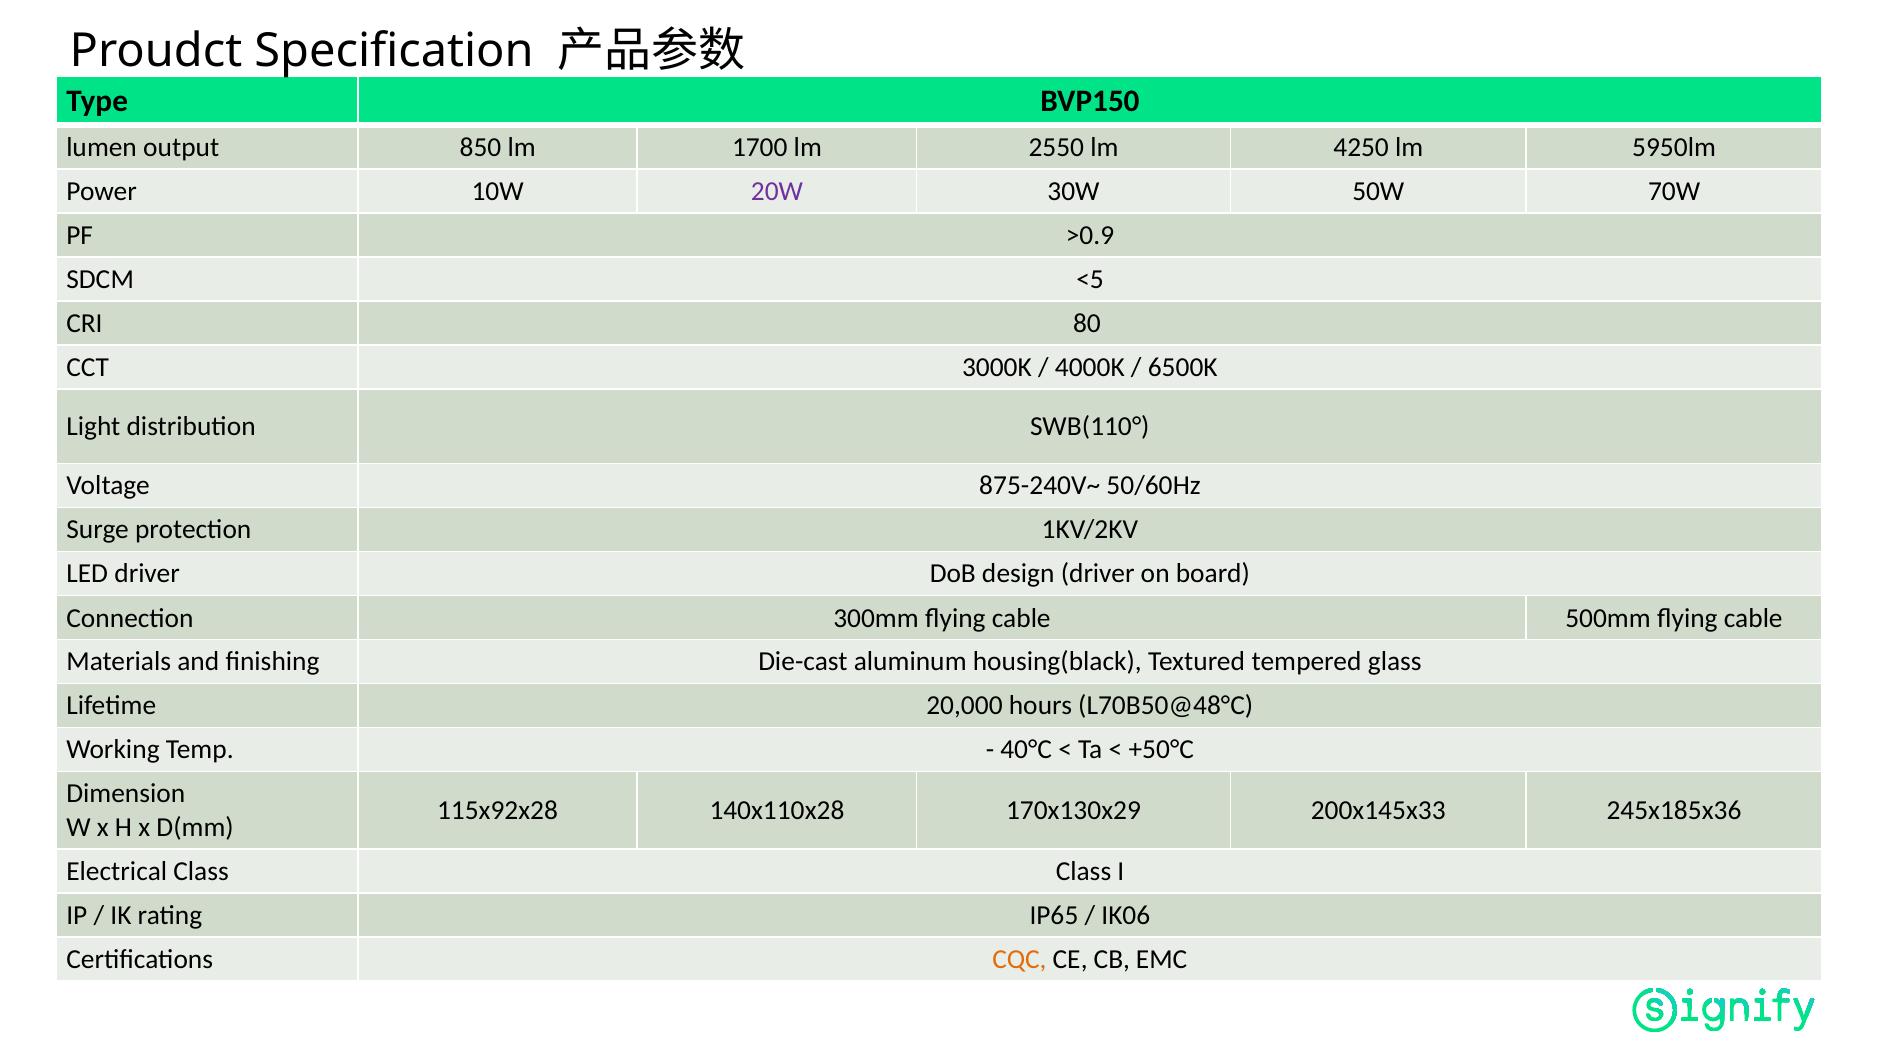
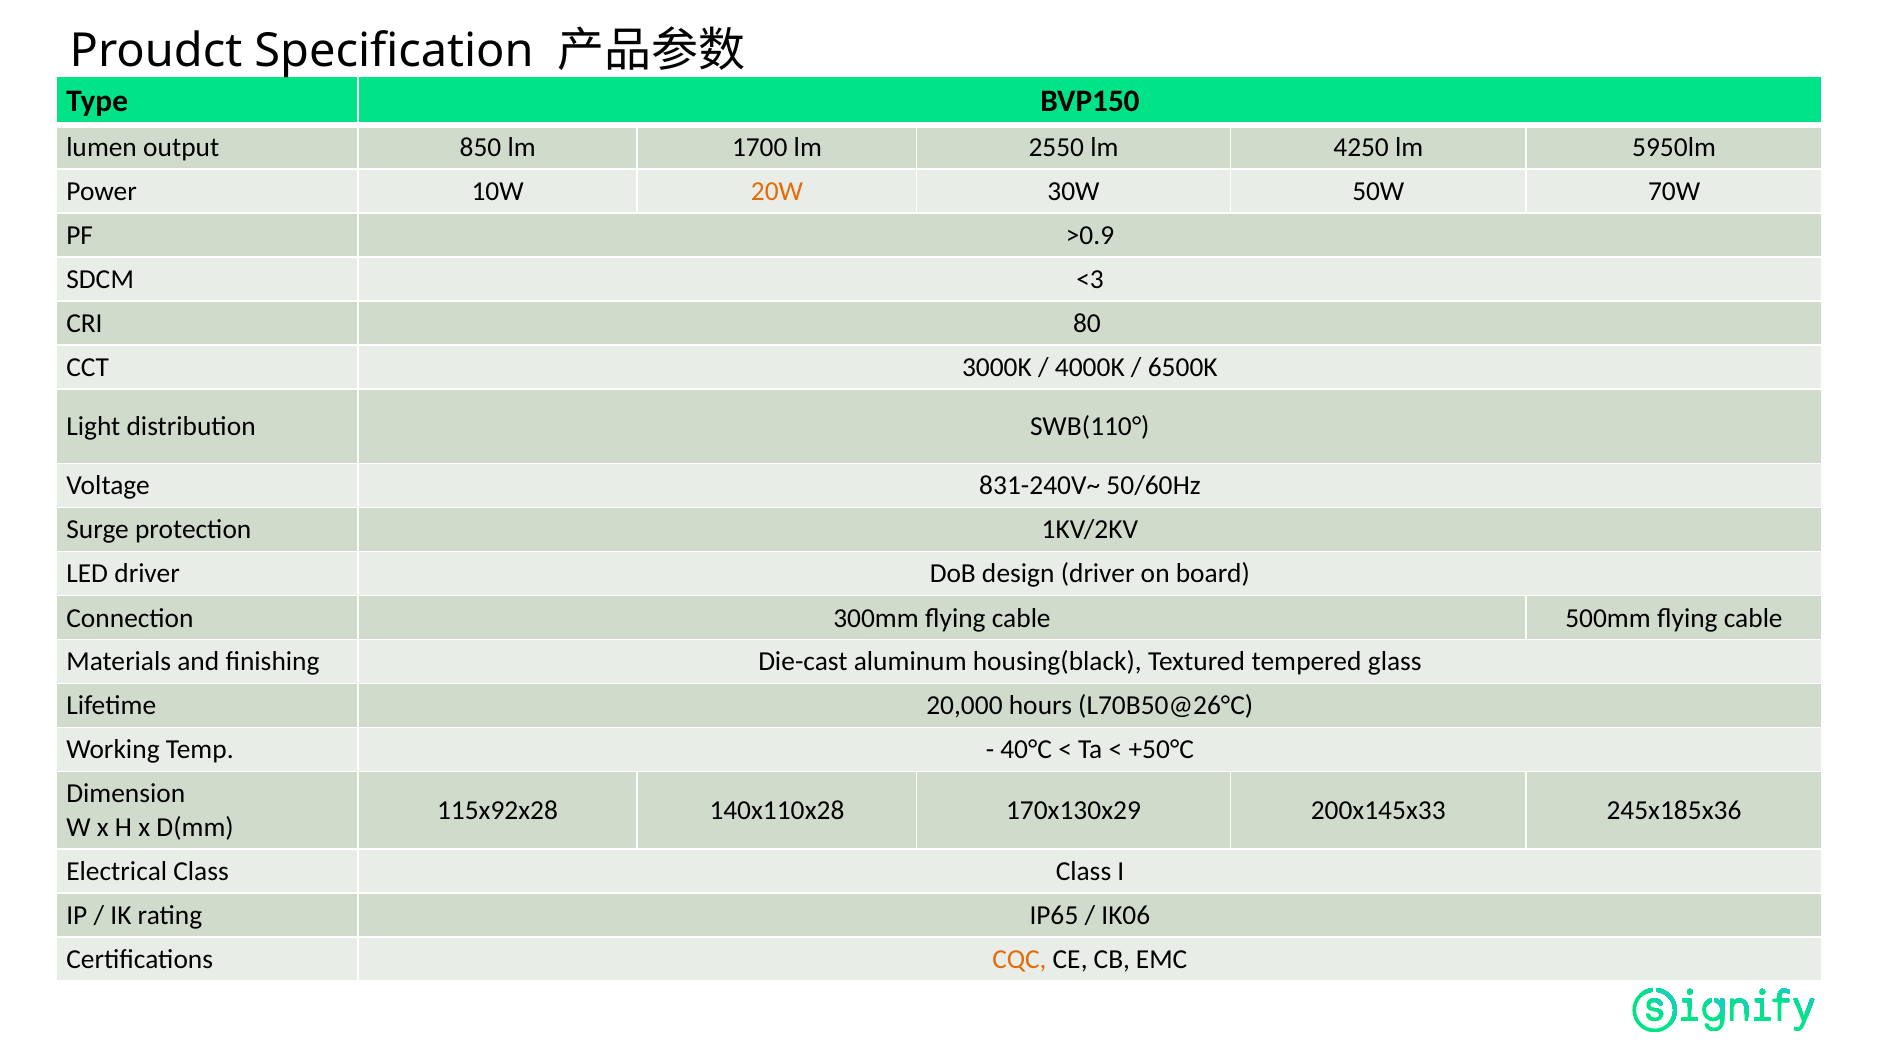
20W colour: purple -> orange (777, 191)
<5: <5 -> <3 (1090, 279)
875-240V~: 875-240V~ -> 831-240V~ (1040, 486)
L70B50@48°C: L70B50@48°C -> L70B50@26°C (1166, 706)
